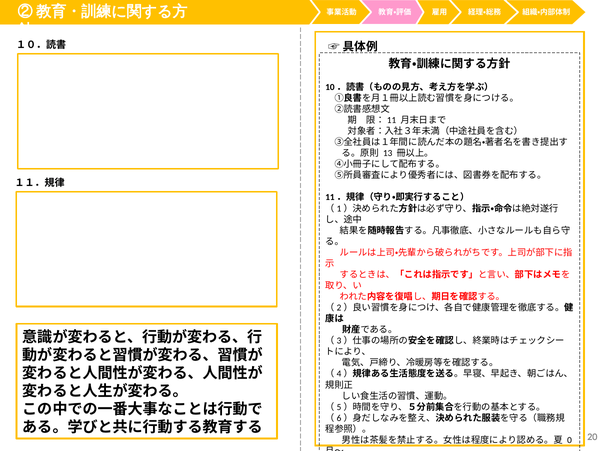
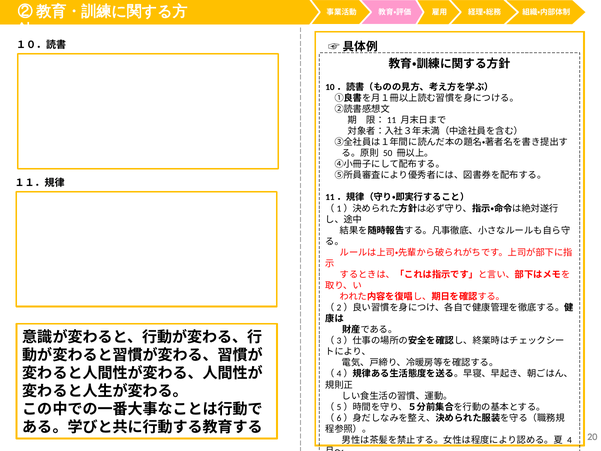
13: 13 -> 50 (388, 153)
0: 0 -> 4 (569, 440)
